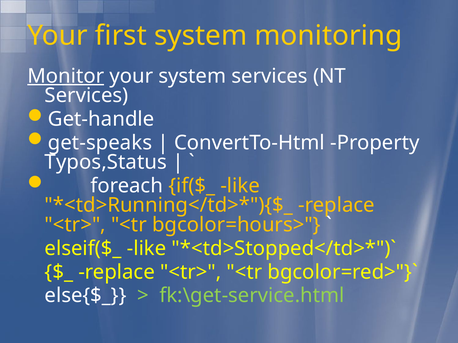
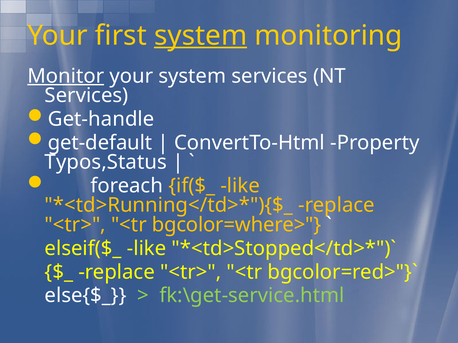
system underline: none -> present (201, 36)
get-speaks: get-speaks -> get-default (100, 143)
bgcolor=hours>: bgcolor=hours> -> bgcolor=where> (236, 225)
